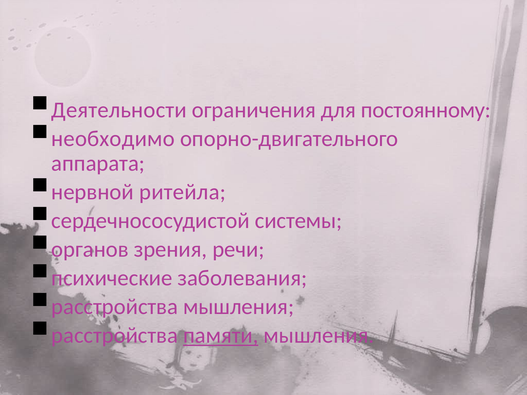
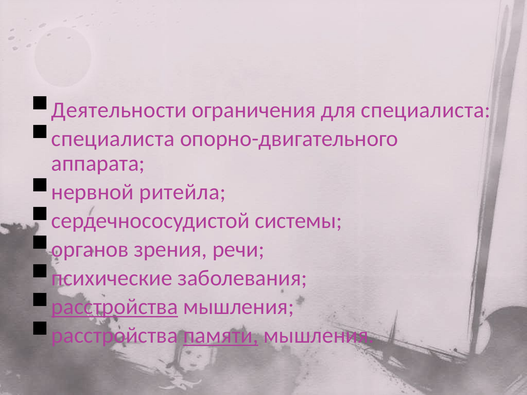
для постоянному: постоянному -> специалиста (426, 110)
необходимо: необходимо -> специалиста (113, 139)
расстройства underline: none -> present (115, 307)
